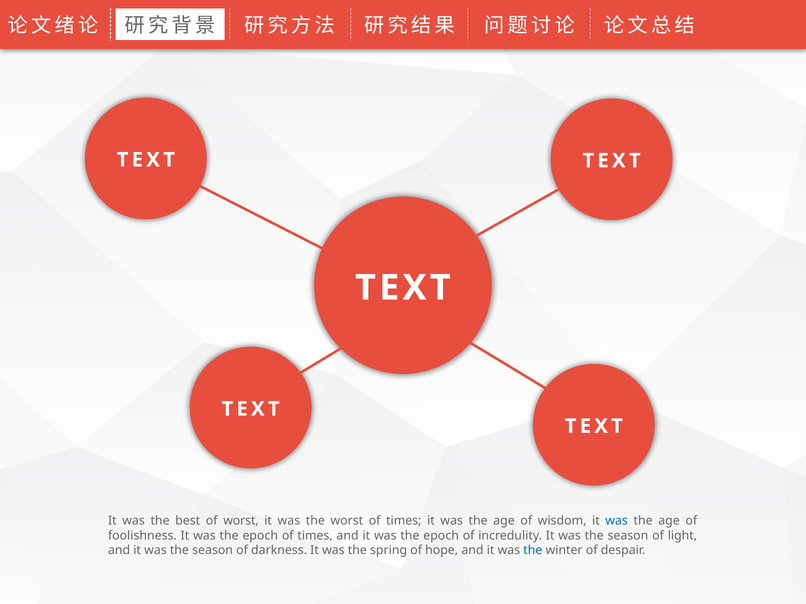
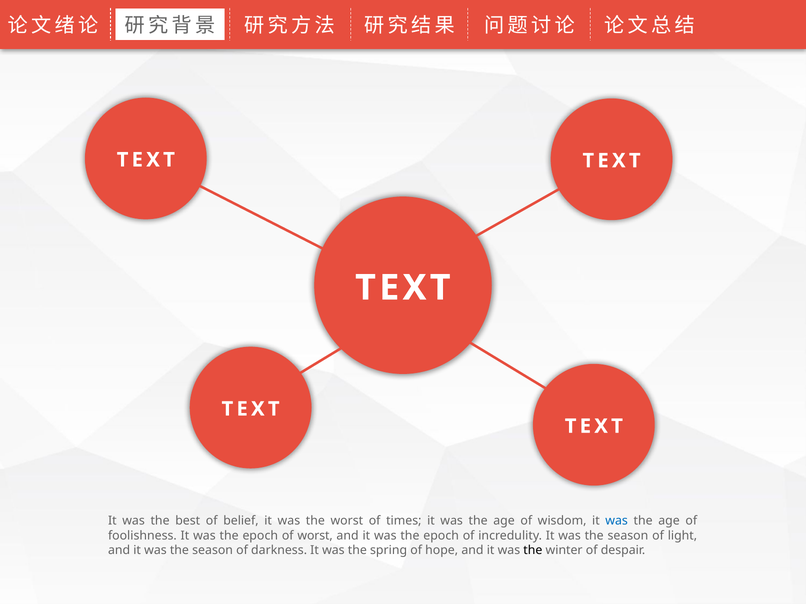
of worst: worst -> belief (241, 521)
epoch of times: times -> worst (315, 536)
the colour: blue -> black (533, 551)
